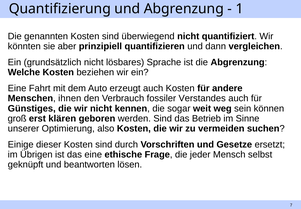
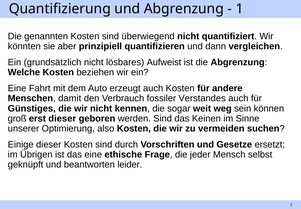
Sprache: Sprache -> Aufweist (164, 62)
ihnen: ihnen -> damit (70, 98)
erst klären: klären -> dieser (62, 118)
Betrieb: Betrieb -> Keinen (206, 118)
lösen: lösen -> leider (130, 164)
